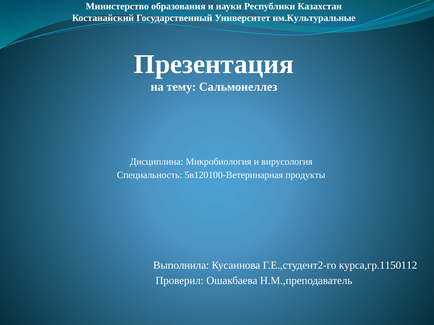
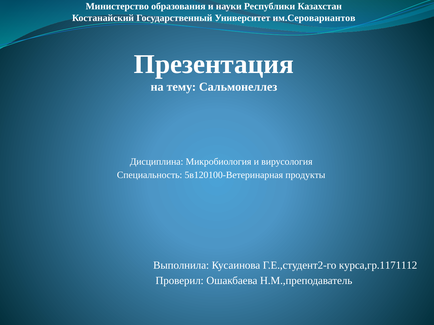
им.Культуральные: им.Культуральные -> им.Серовариантов (314, 18)
курса,гр.1150112: курса,гр.1150112 -> курса,гр.1171112 (378, 266)
